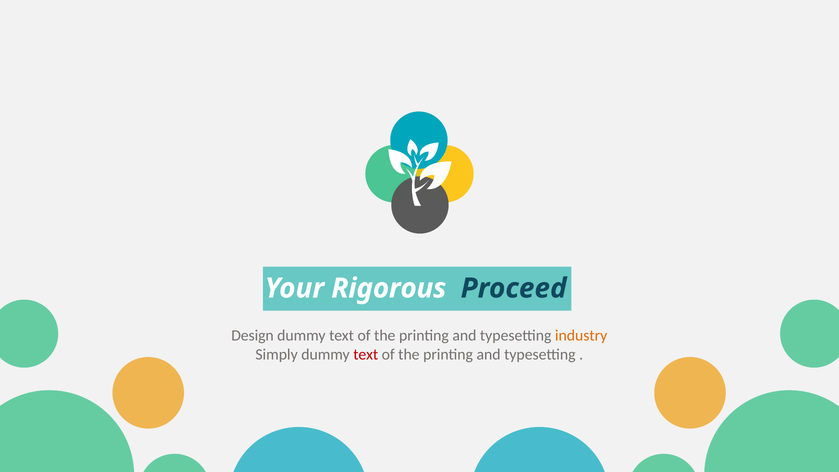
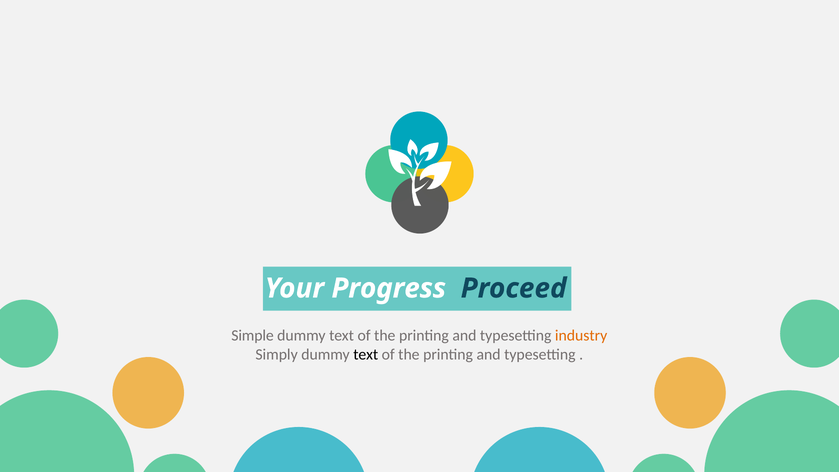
Rigorous: Rigorous -> Progress (389, 288)
Design: Design -> Simple (252, 336)
text colour: red -> black (366, 354)
